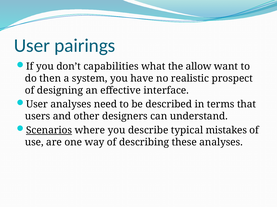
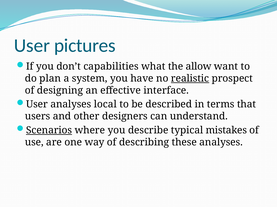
pairings: pairings -> pictures (85, 46)
then: then -> plan (50, 79)
realistic underline: none -> present (190, 79)
need: need -> local (105, 105)
